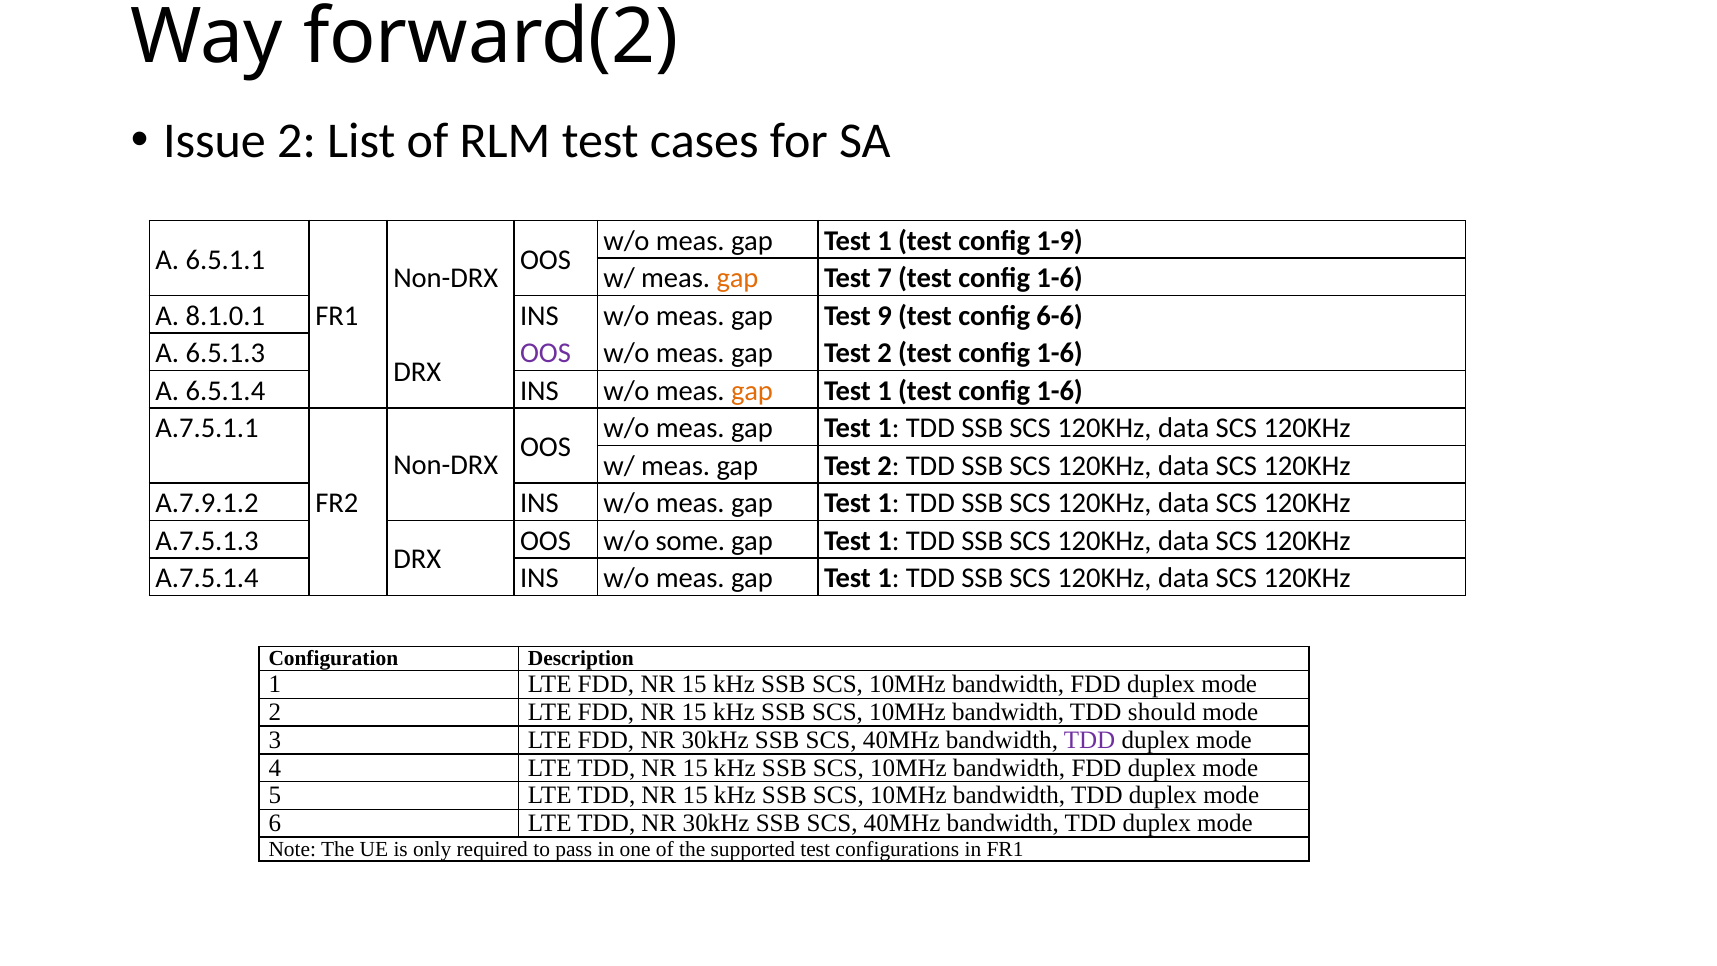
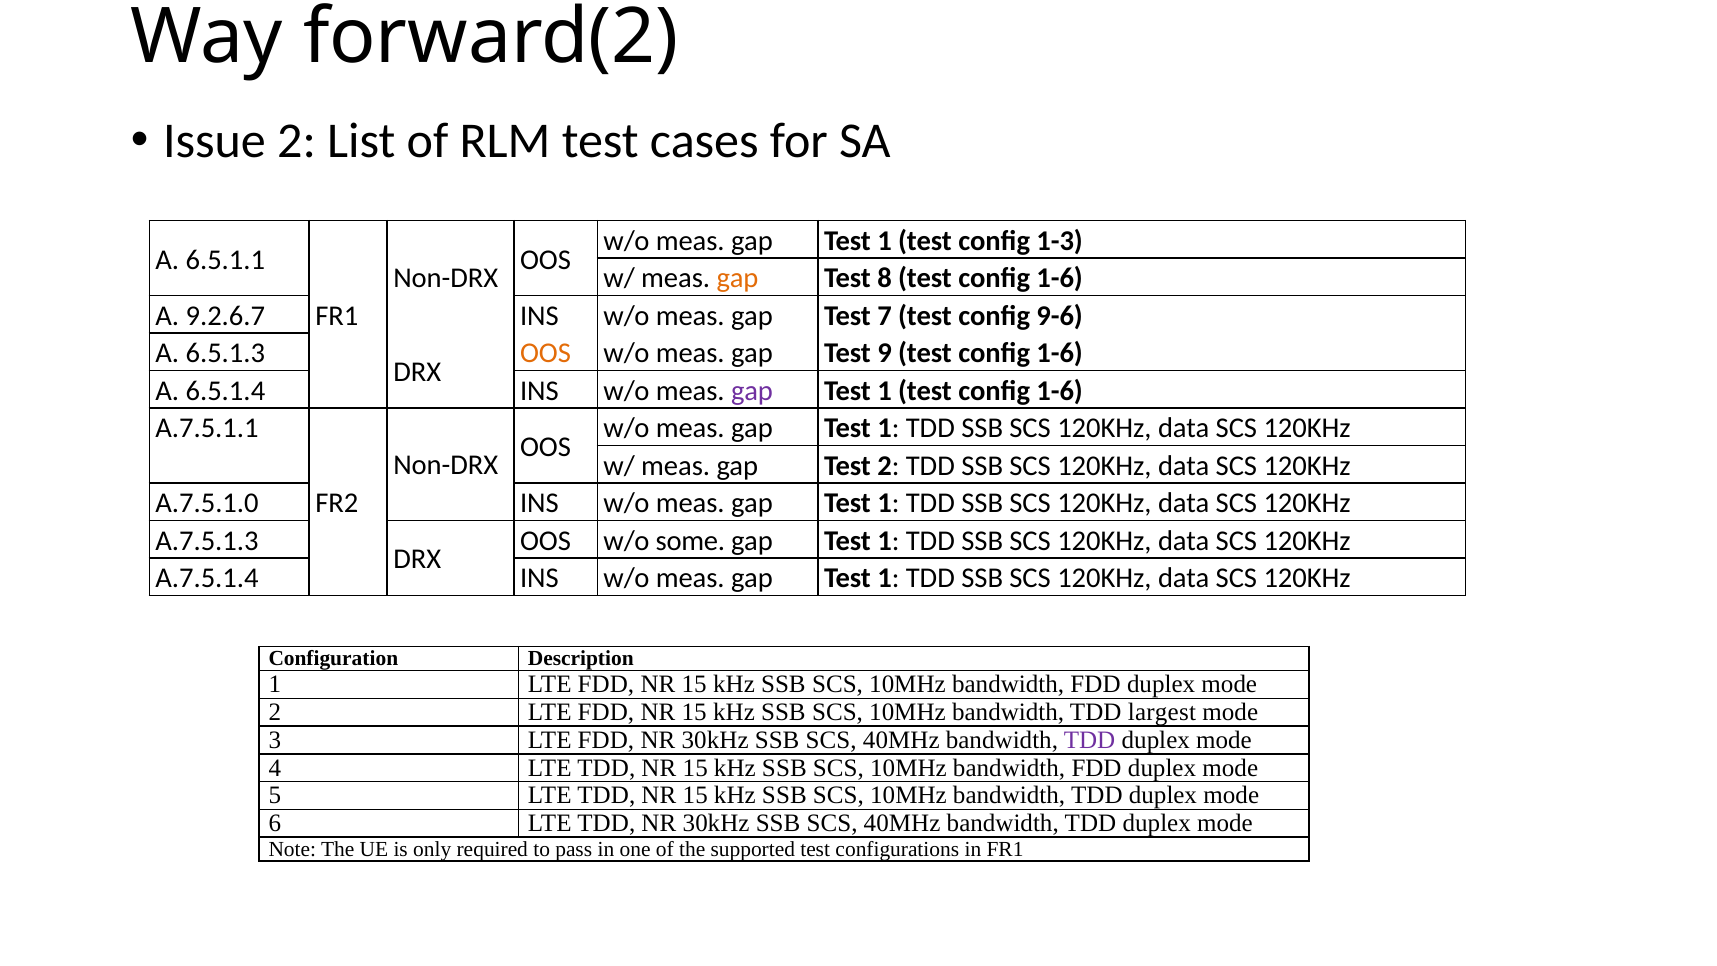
1-9: 1-9 -> 1-3 (1060, 241)
7: 7 -> 8 (885, 278)
8.1.0.1: 8.1.0.1 -> 9.2.6.7 (225, 316)
9: 9 -> 7 (885, 316)
6-6: 6-6 -> 9-6 (1060, 316)
OOS colour: purple -> orange (546, 353)
2: 2 -> 9 (885, 353)
gap colour: orange -> purple (752, 391)
A.7.9.1.2: A.7.9.1.2 -> A.7.5.1.0 (207, 503)
should: should -> largest (1162, 712)
